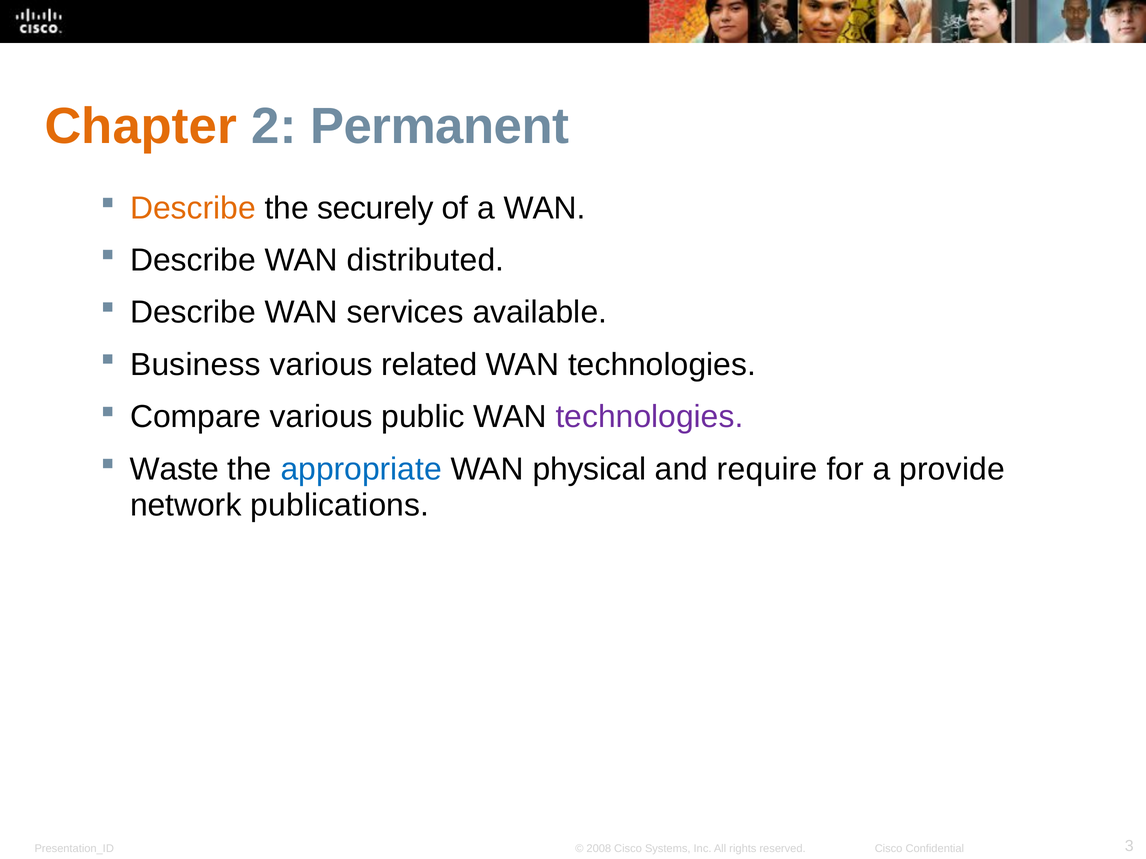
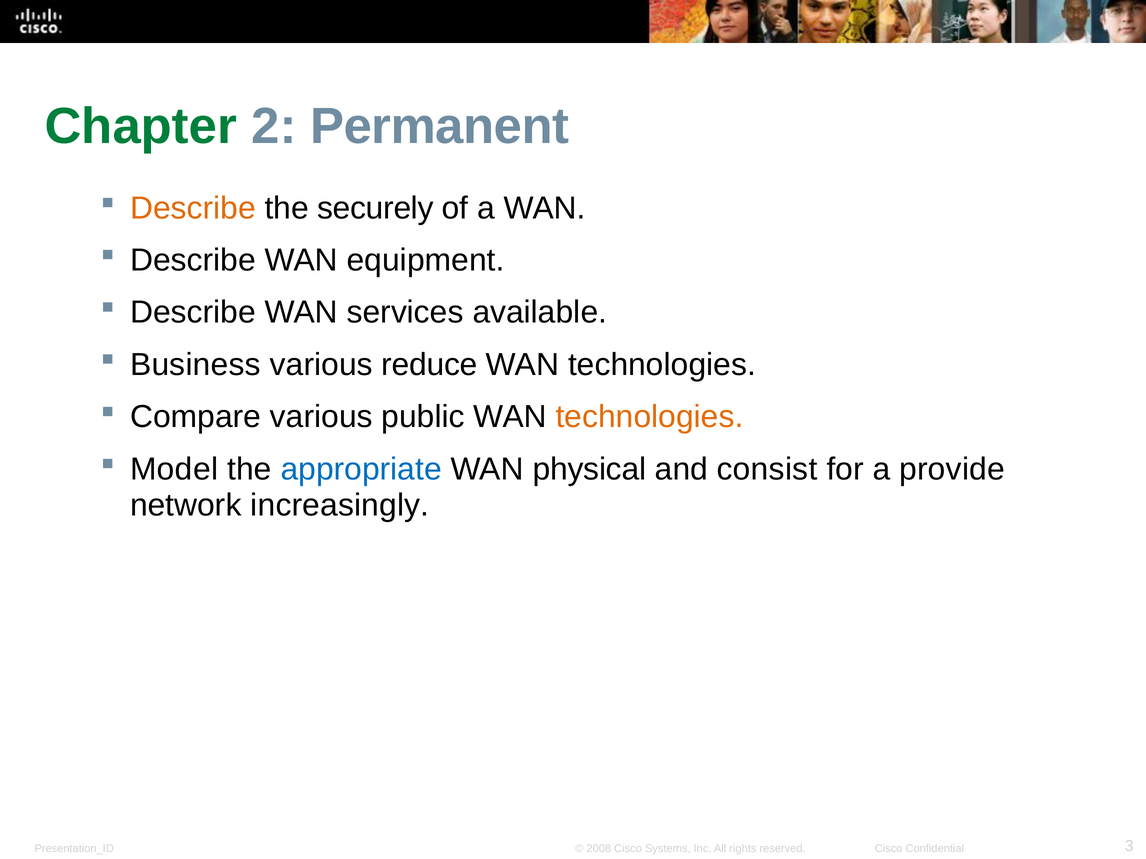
Chapter colour: orange -> green (141, 127)
distributed: distributed -> equipment (426, 260)
related: related -> reduce (429, 365)
technologies colour: purple -> orange (649, 417)
Waste: Waste -> Model (174, 469)
require: require -> consist (767, 469)
publications: publications -> increasingly (340, 506)
